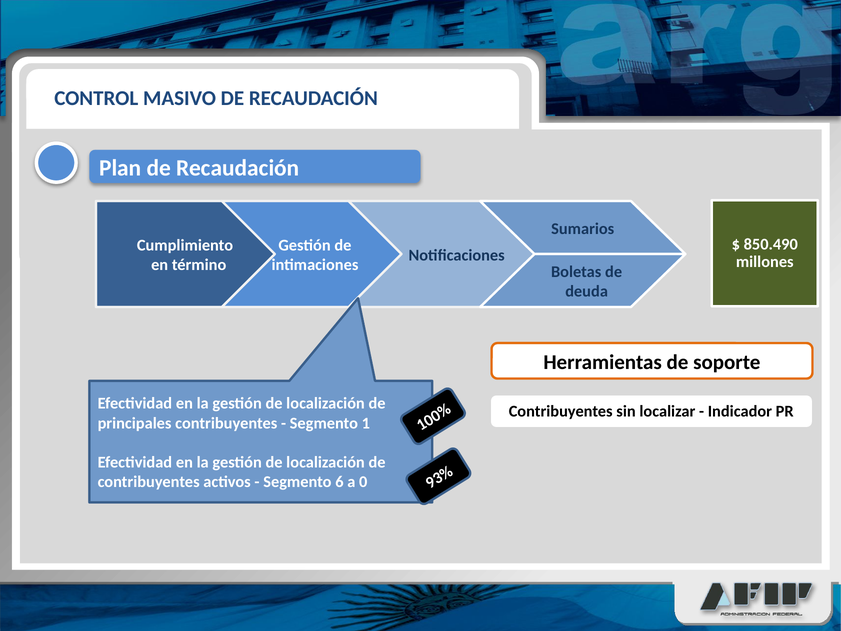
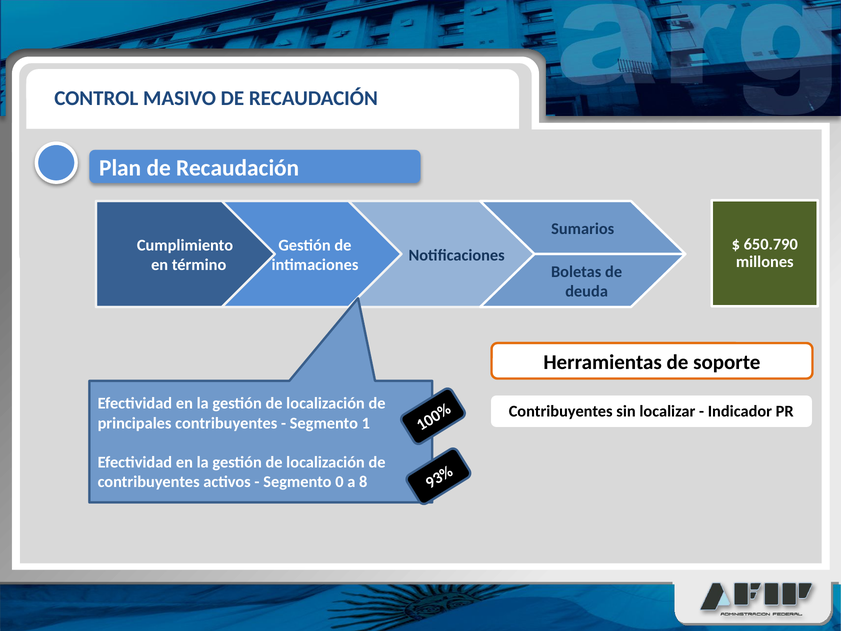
850.490: 850.490 -> 650.790 (771, 244)
Segmento 6: 6 -> 0 (339, 482)
a 0: 0 -> 8 (363, 482)
